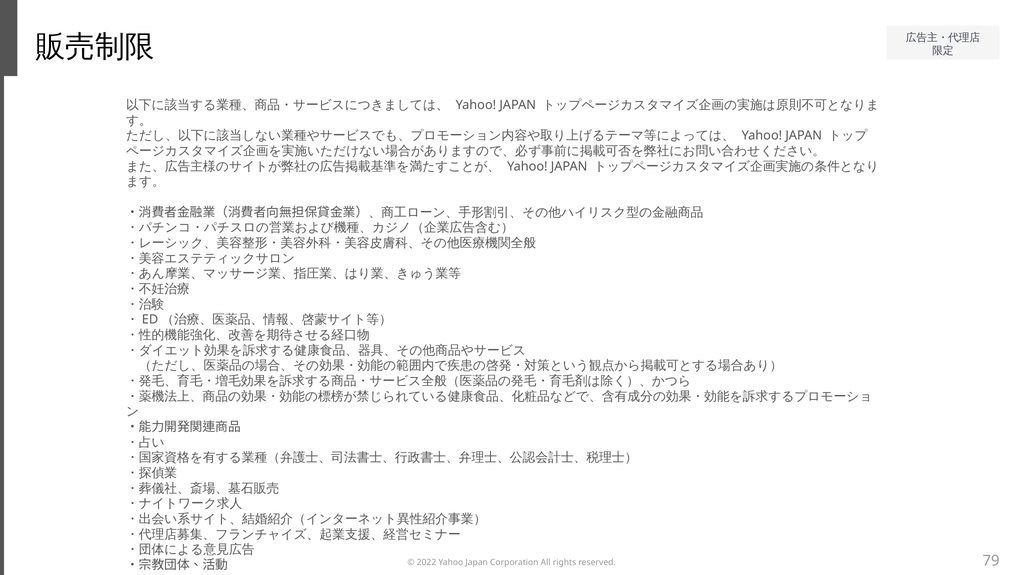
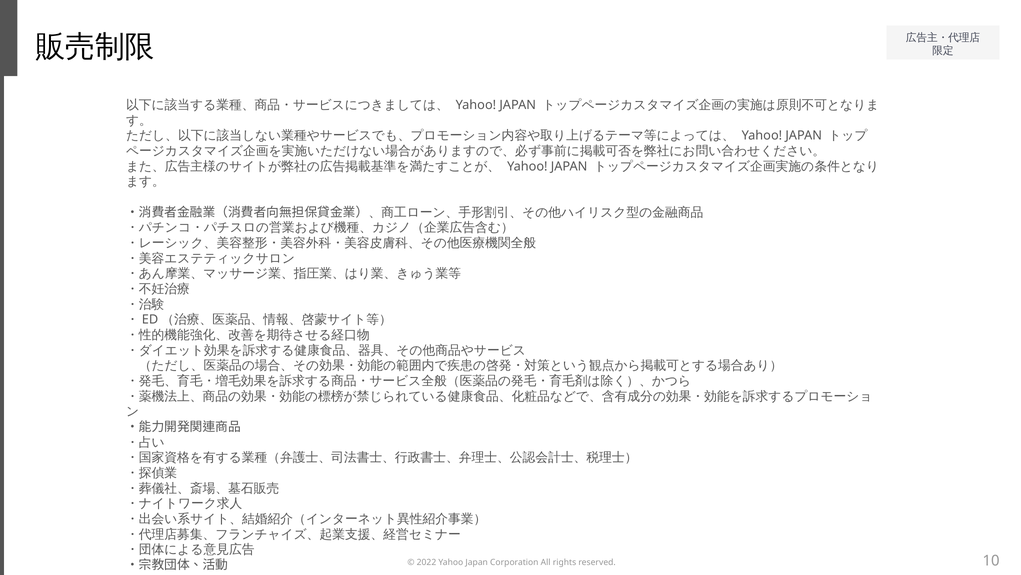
79: 79 -> 10 (991, 560)
